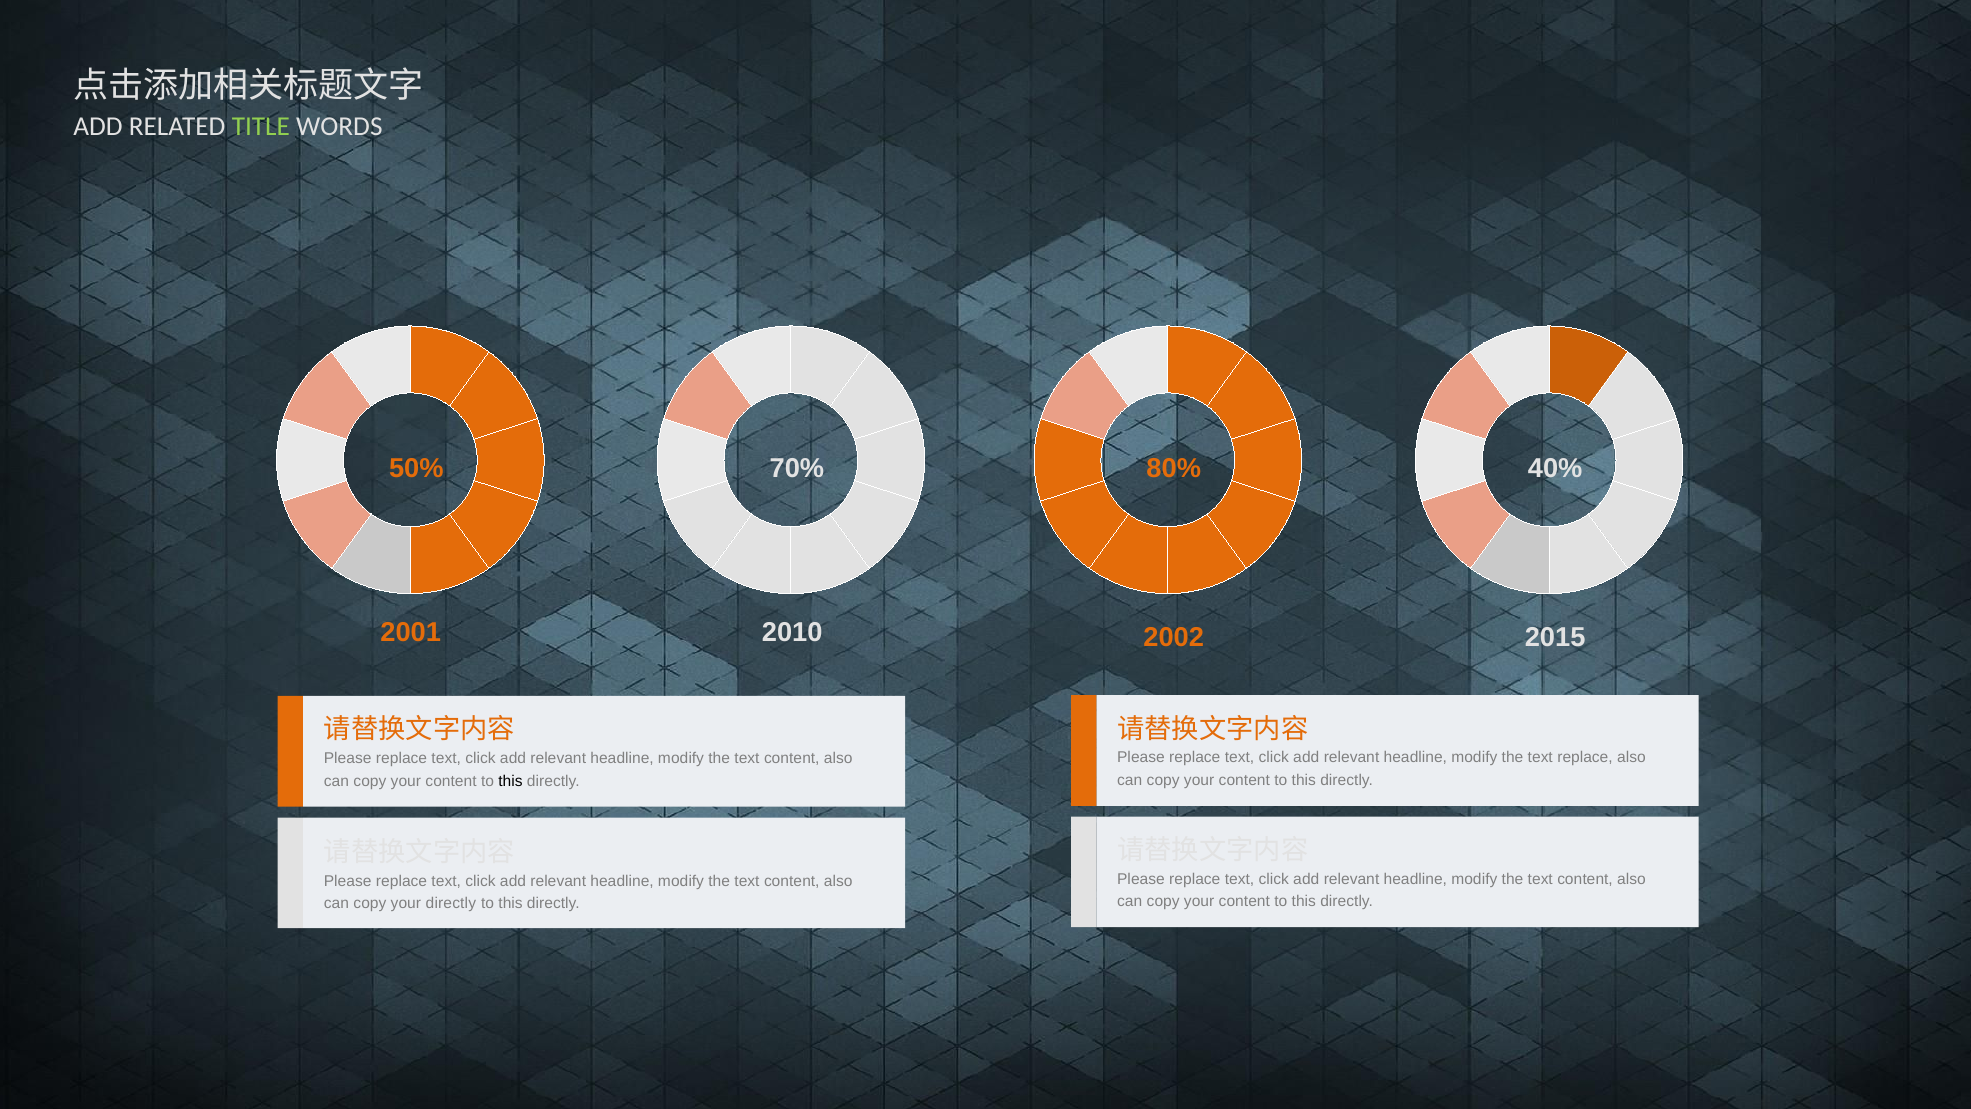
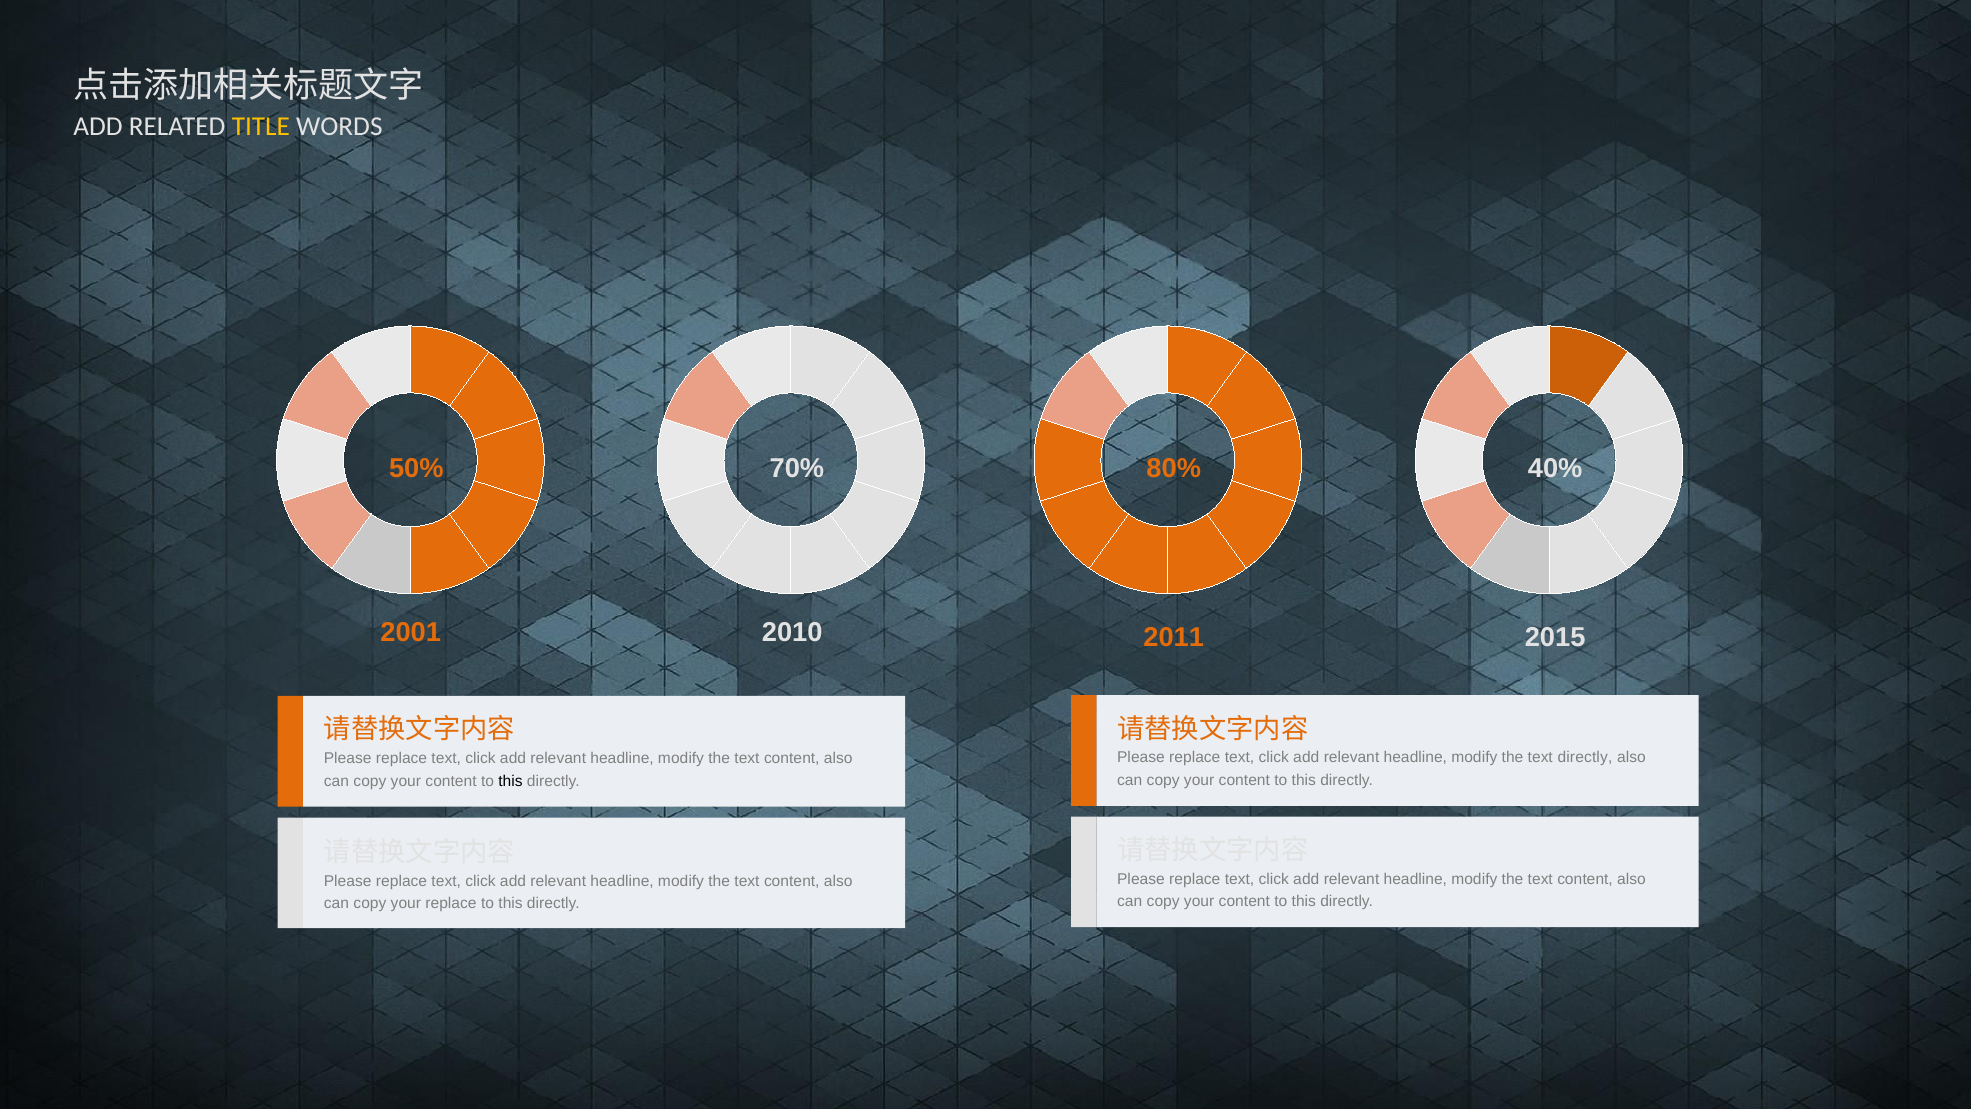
TITLE colour: light green -> yellow (261, 126)
2002: 2002 -> 2011 (1174, 637)
text replace: replace -> directly (1585, 757)
your directly: directly -> replace (451, 903)
